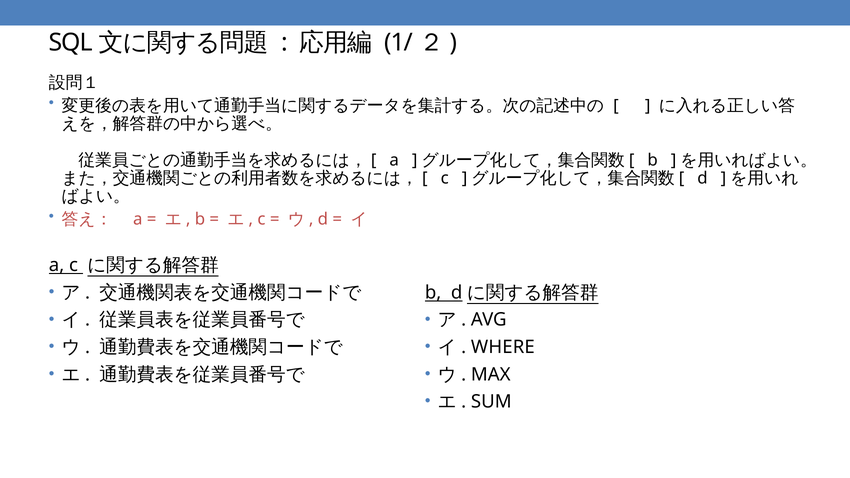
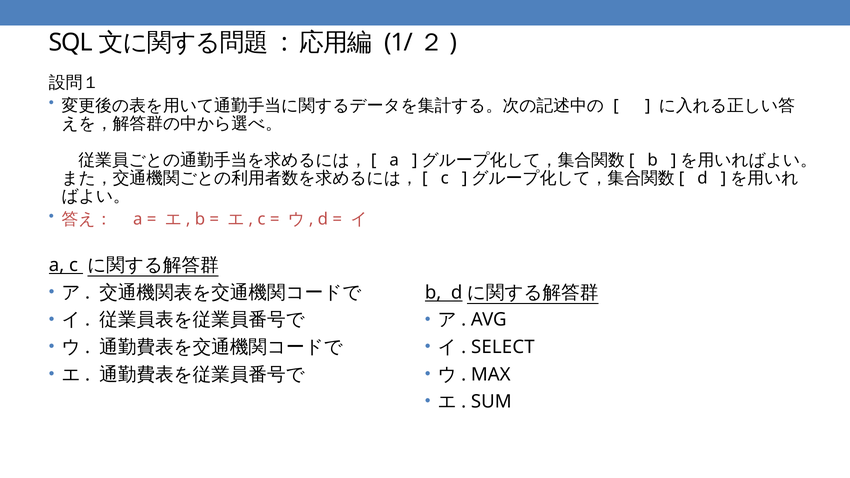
WHERE: WHERE -> SELECT (503, 347)
